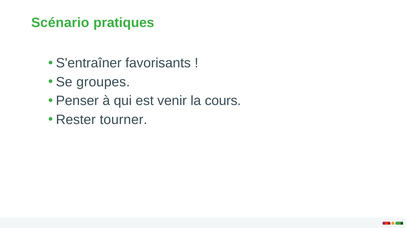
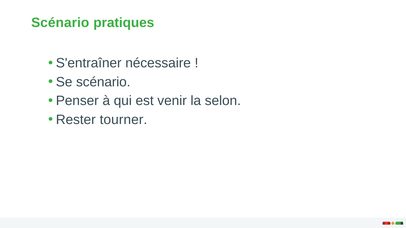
favorisants: favorisants -> nécessaire (158, 63)
Se groupes: groupes -> scénario (103, 82)
cours: cours -> selon (223, 101)
